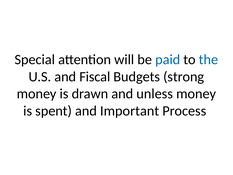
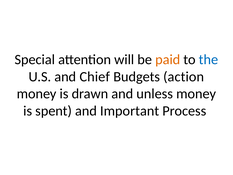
paid colour: blue -> orange (168, 59)
Fiscal: Fiscal -> Chief (95, 77)
strong: strong -> action (184, 77)
